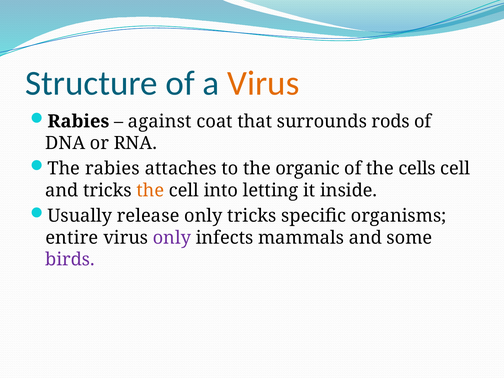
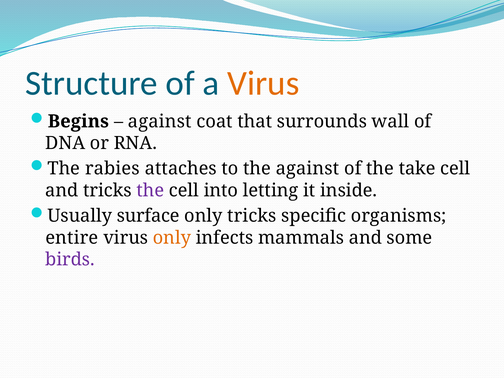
Rabies: Rabies -> Begins (78, 121)
rods: rods -> wall (390, 121)
the organic: organic -> against (307, 169)
cells: cells -> take (417, 169)
the colour: orange -> purple (150, 190)
release: release -> surface (148, 216)
only colour: purple -> orange (172, 238)
